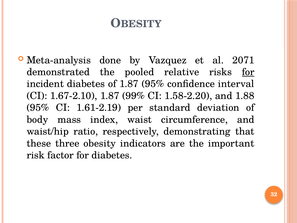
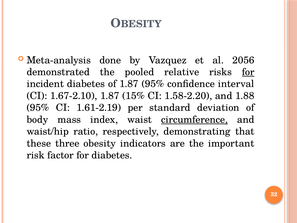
2071: 2071 -> 2056 (243, 60)
99%: 99% -> 15% (133, 96)
circumference underline: none -> present (195, 119)
